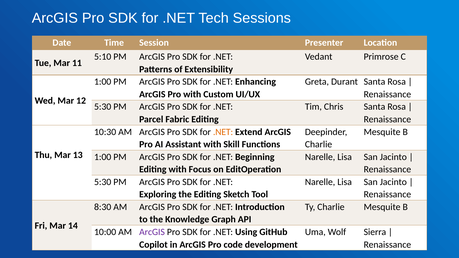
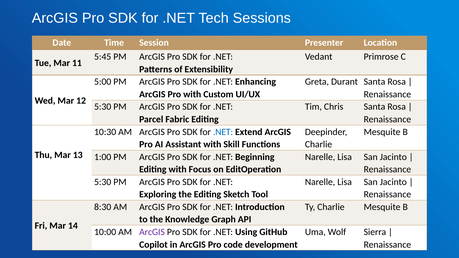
5:10: 5:10 -> 5:45 (103, 57)
1:00: 1:00 -> 5:00 (103, 82)
.NET colour: orange -> blue (223, 132)
